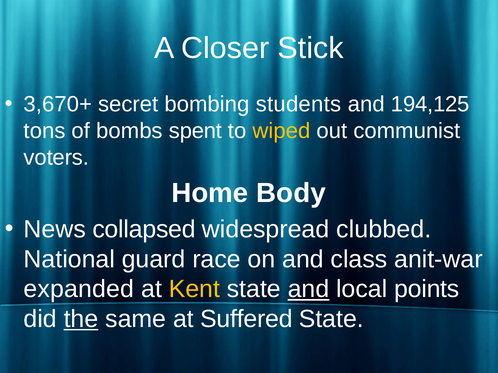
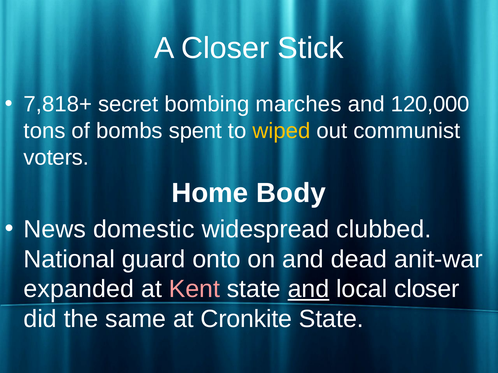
3,670+: 3,670+ -> 7,818+ (58, 104)
students: students -> marches (299, 104)
194,125: 194,125 -> 120,000 (430, 104)
collapsed: collapsed -> domestic (144, 230)
race: race -> onto (217, 260)
class: class -> dead (359, 260)
Kent colour: yellow -> pink (194, 289)
local points: points -> closer (427, 289)
the underline: present -> none (81, 319)
Suffered: Suffered -> Cronkite (246, 319)
